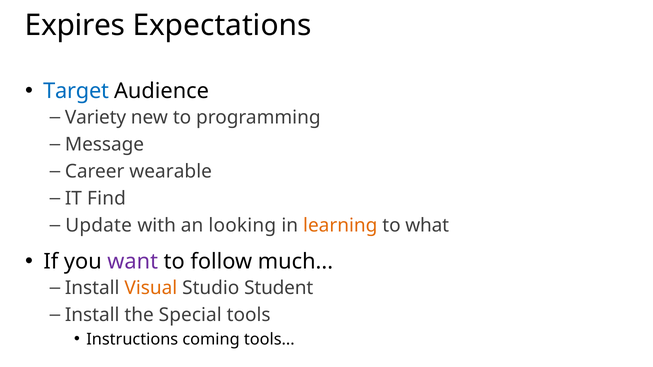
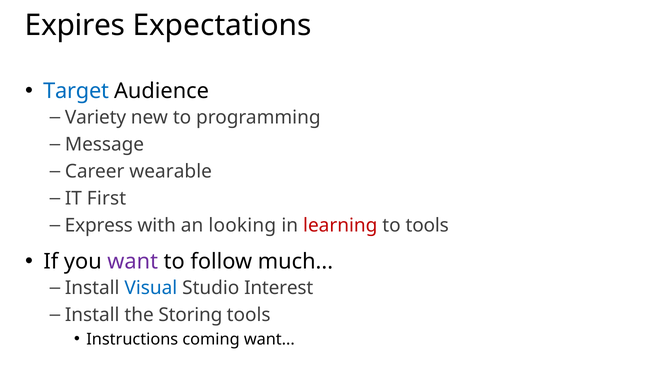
Find: Find -> First (107, 199)
Update: Update -> Express (99, 226)
learning colour: orange -> red (340, 226)
to what: what -> tools (427, 226)
Visual colour: orange -> blue (151, 288)
Student: Student -> Interest (279, 288)
Special: Special -> Storing (190, 315)
coming tools: tools -> want (269, 340)
